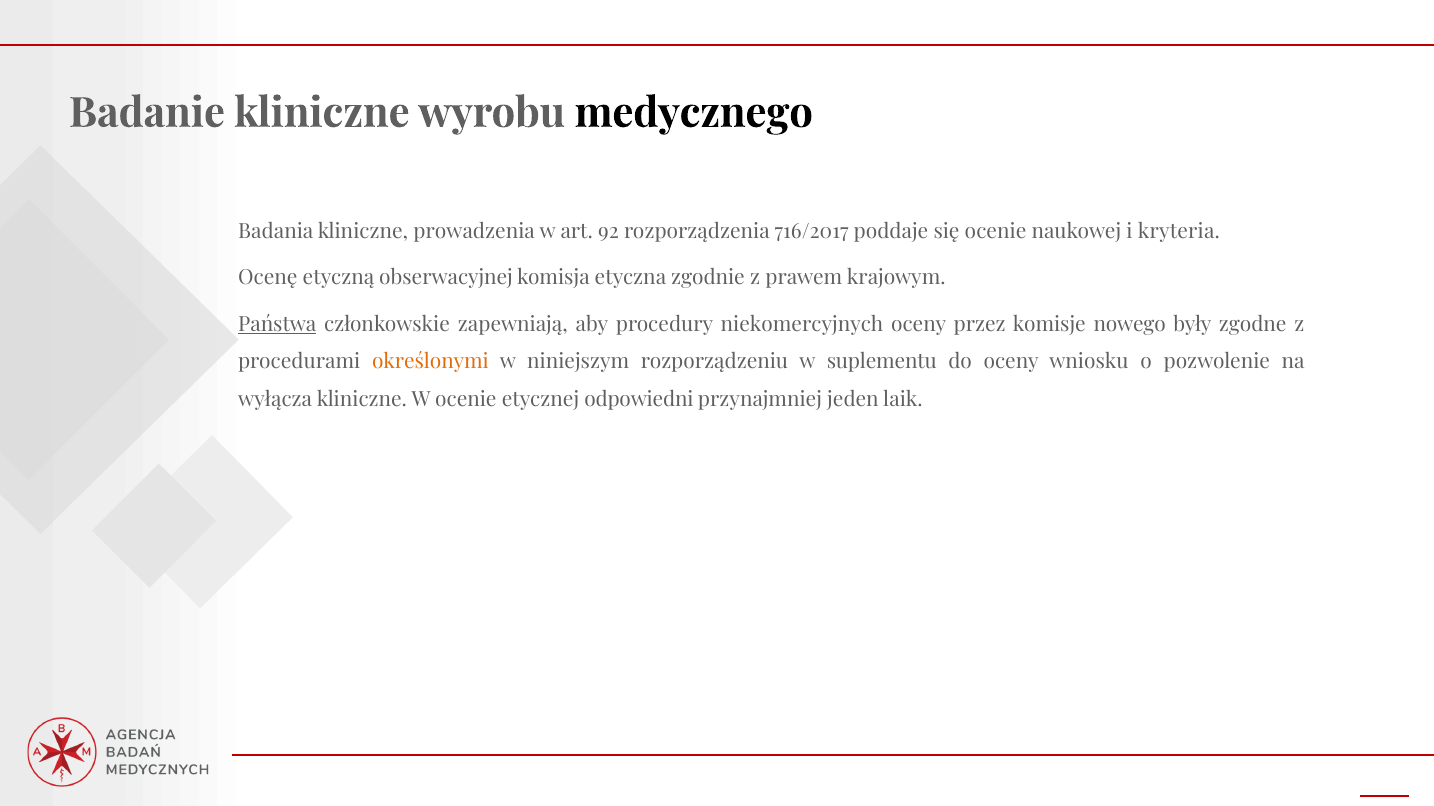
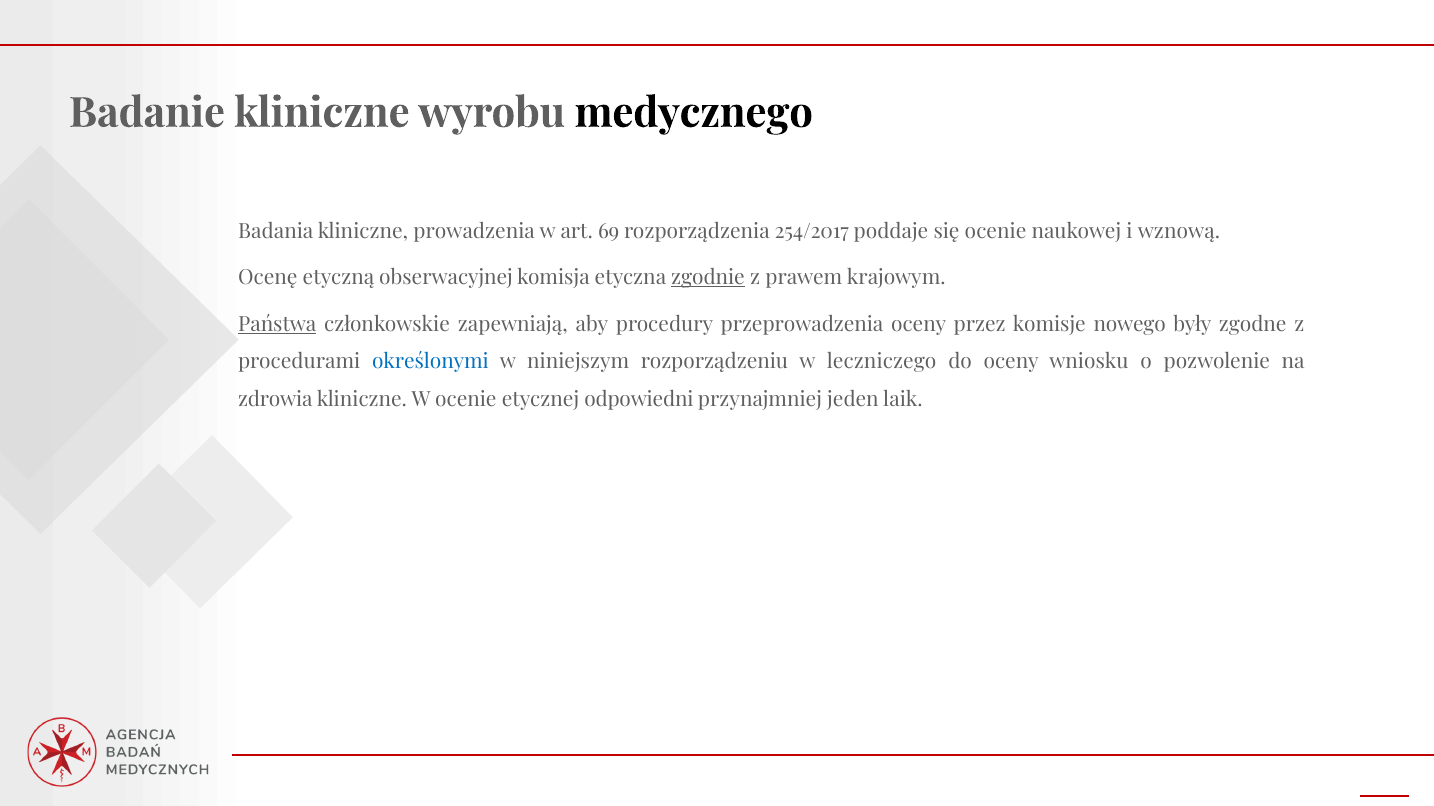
92: 92 -> 69 (609, 231)
716/2017: 716/2017 -> 254/2017 (812, 231)
kryteria: kryteria -> wznową (1179, 231)
zgodnie underline: none -> present (708, 278)
niekomercyjnych: niekomercyjnych -> przeprowadzenia (802, 325)
określonymi colour: orange -> blue (430, 362)
suplementu: suplementu -> leczniczego (882, 362)
wyłącza: wyłącza -> zdrowia (275, 400)
